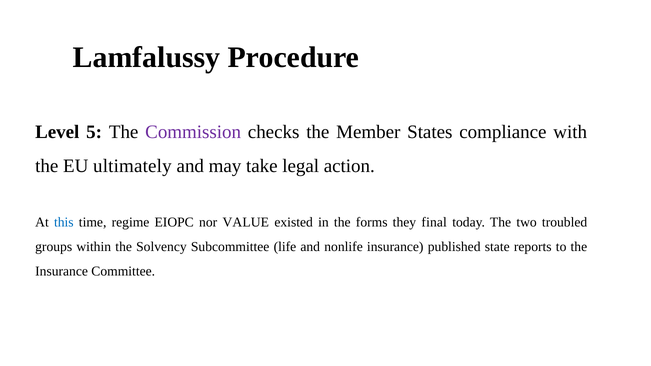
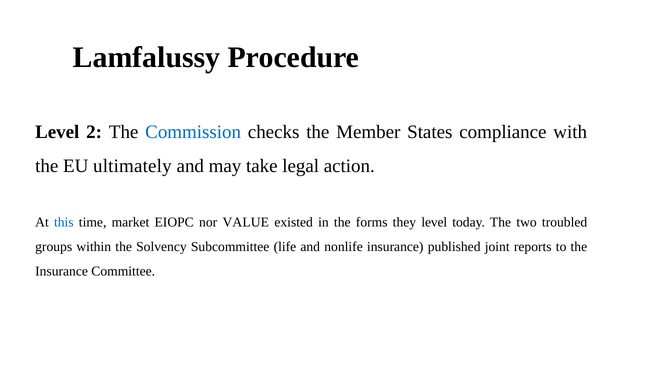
5: 5 -> 2 (94, 132)
Commission colour: purple -> blue (193, 132)
regime: regime -> market (131, 223)
they final: final -> level (434, 223)
state: state -> joint (497, 247)
